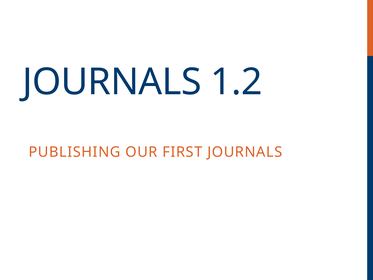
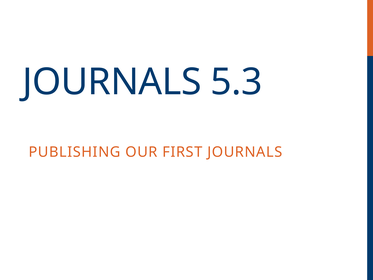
1.2: 1.2 -> 5.3 (236, 82)
